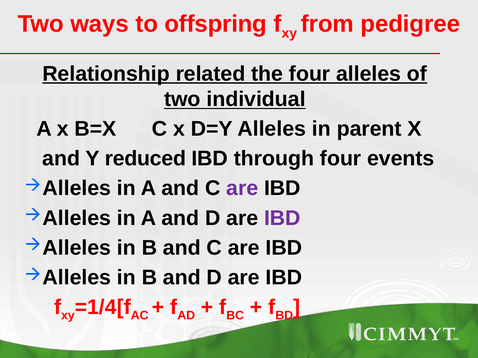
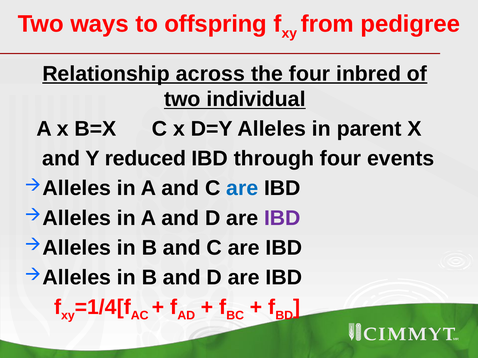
related: related -> across (210, 74)
four alleles: alleles -> inbred (369, 74)
are colour: purple -> blue (242, 189)
